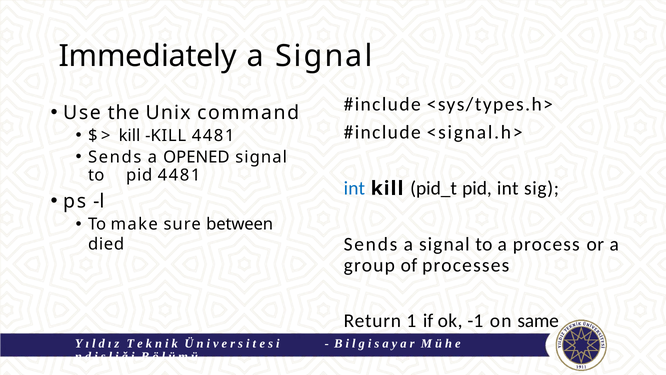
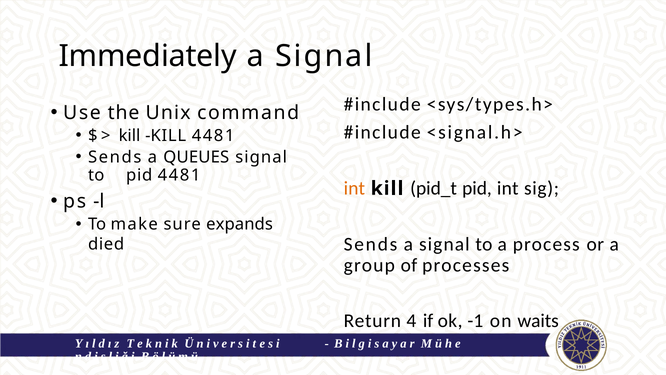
OPENED: OPENED -> QUEUES (196, 157)
int colour: blue -> orange (354, 188)
between: between -> expands (240, 224)
1: 1 -> 4 (411, 321)
same: same -> waits (538, 321)
